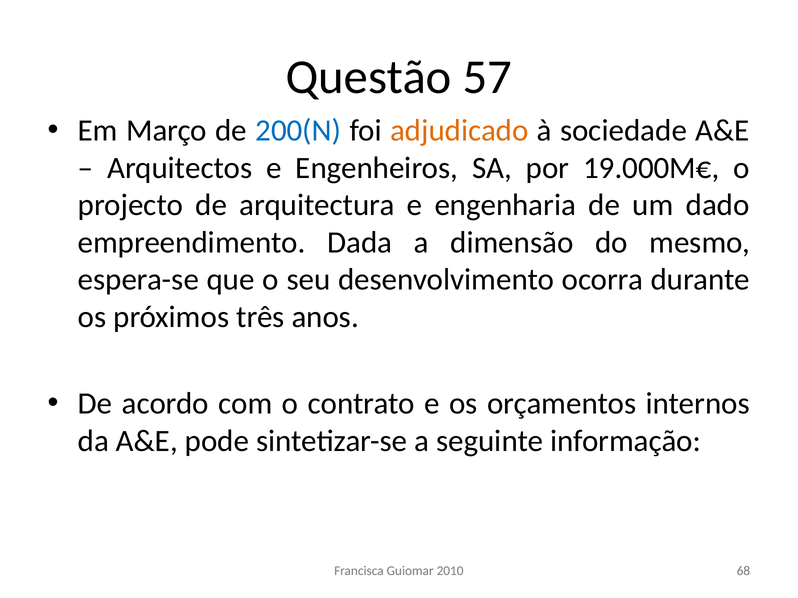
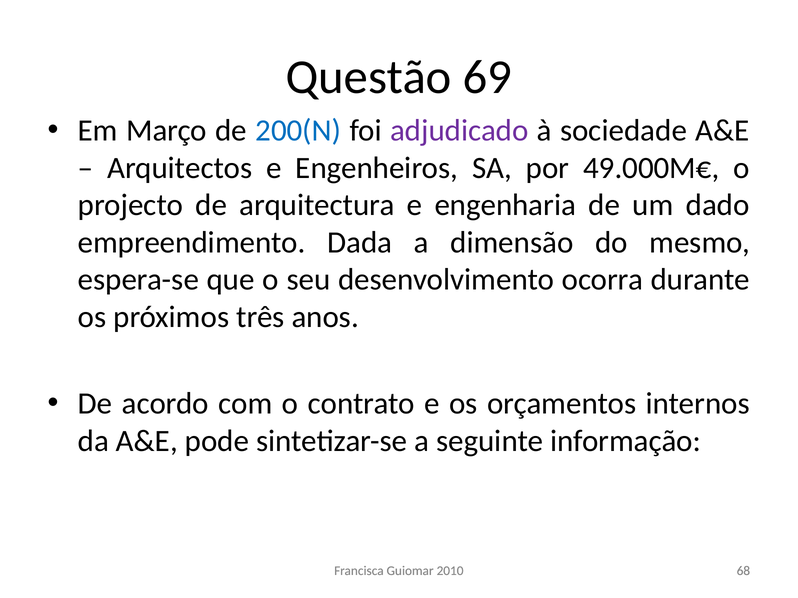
57: 57 -> 69 (487, 77)
adjudicado colour: orange -> purple (459, 131)
19.000M€: 19.000M€ -> 49.000M€ (651, 168)
